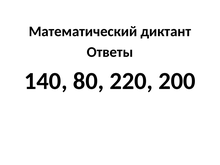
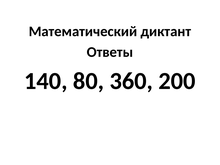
220: 220 -> 360 (131, 81)
